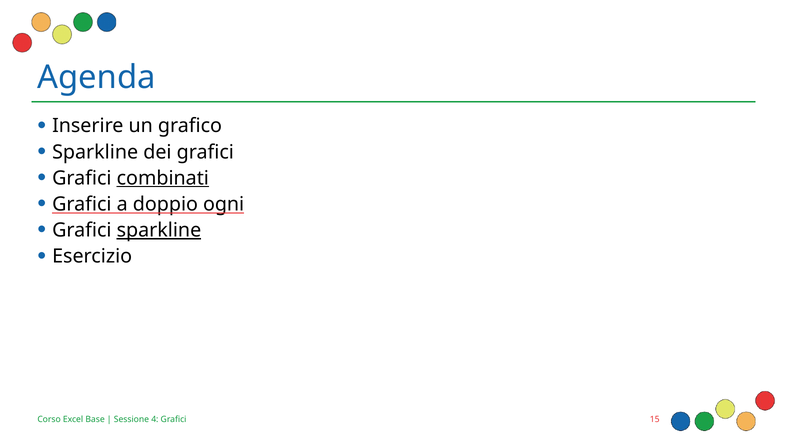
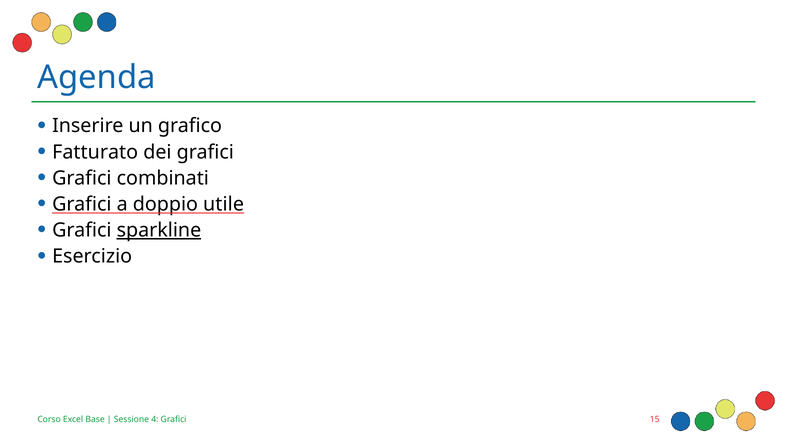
Sparkline: Sparkline -> Fatturato (95, 152)
combinati underline: present -> none (163, 178)
ogni: ogni -> utile (224, 204)
